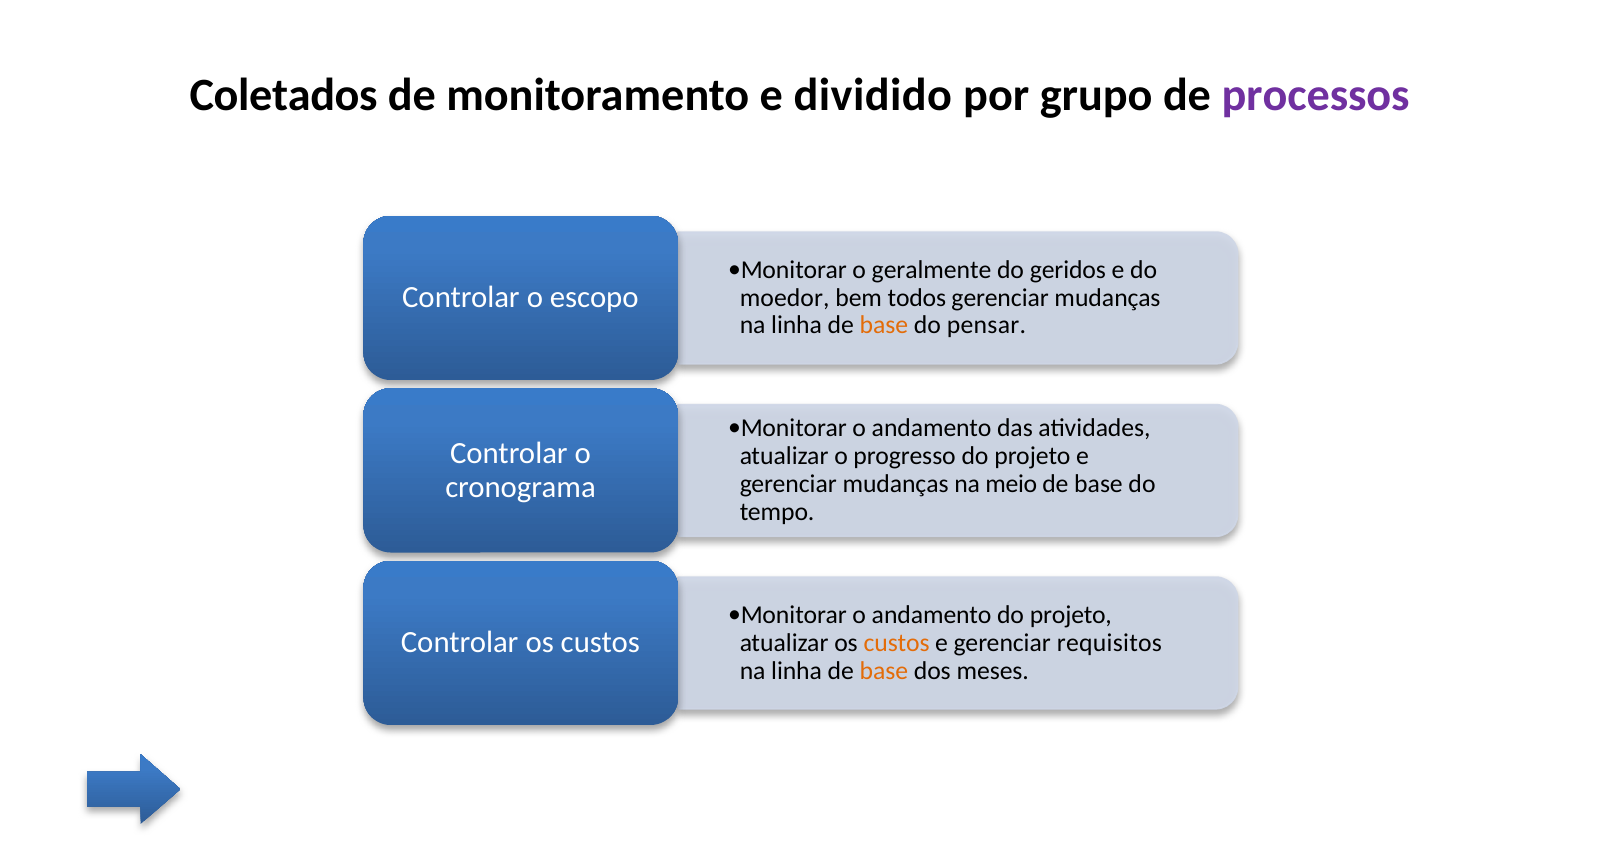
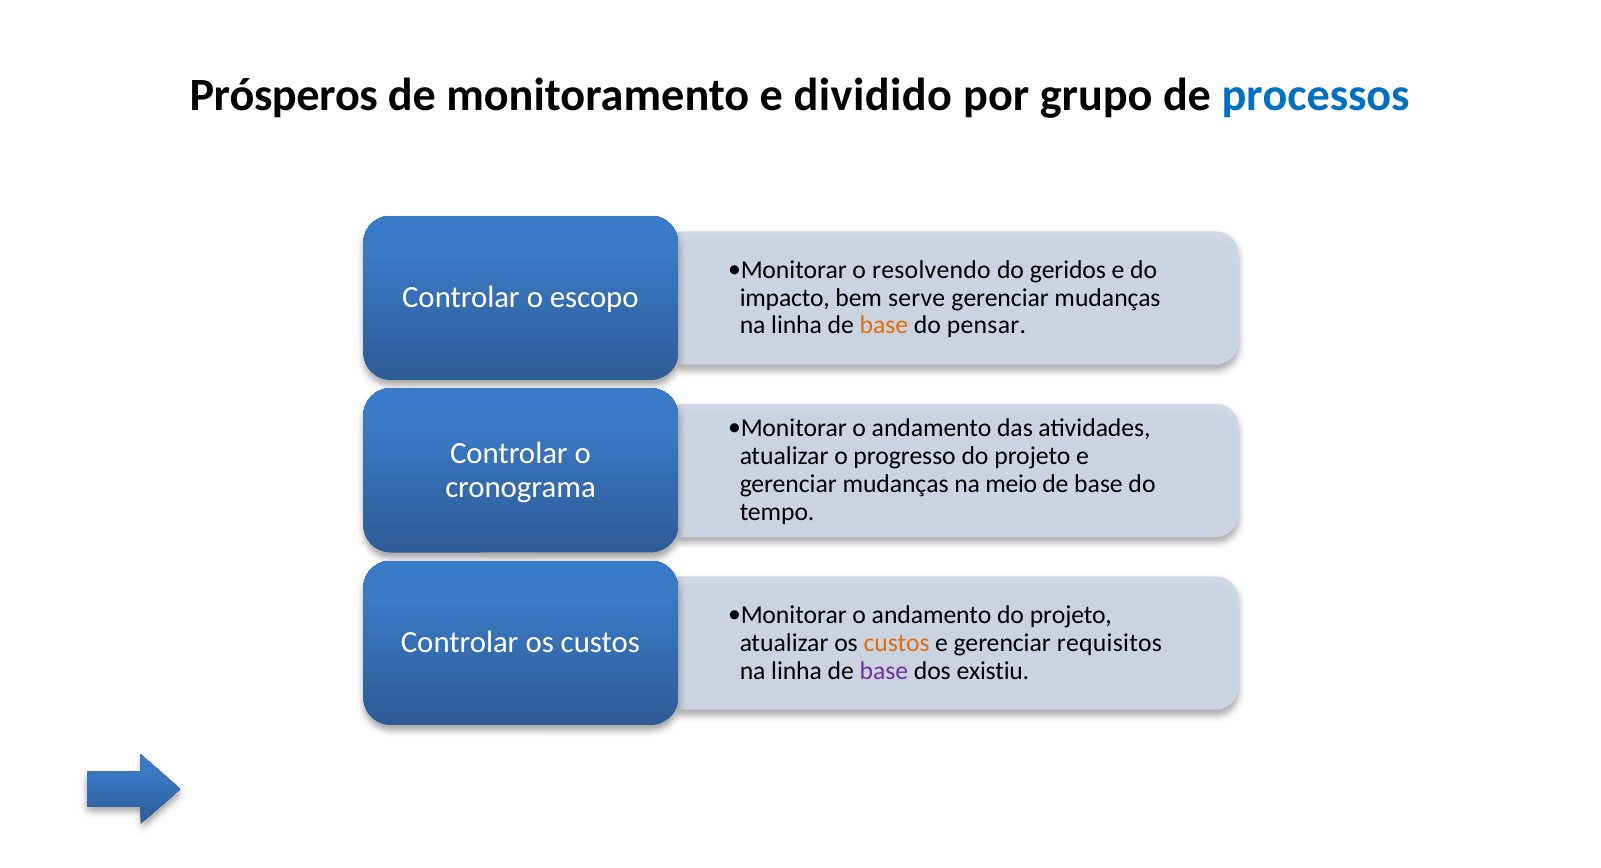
Coletados: Coletados -> Prósperos (284, 95)
processos colour: purple -> blue (1316, 95)
geralmente: geralmente -> resolvendo (931, 270)
moedor: moedor -> impacto (785, 298)
todos: todos -> serve (917, 298)
base colour: orange -> purple (884, 671)
meses: meses -> existiu (993, 671)
